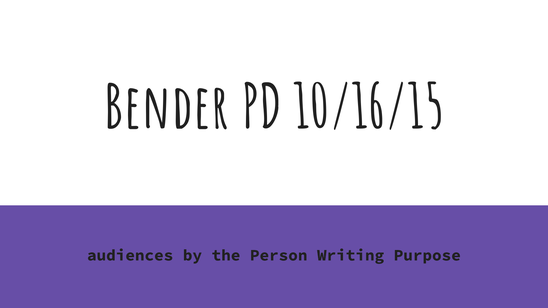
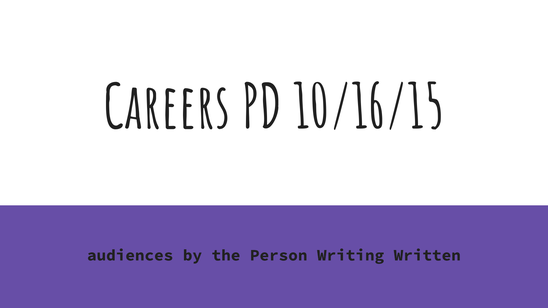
Bender: Bender -> Careers (167, 108)
Purpose: Purpose -> Written (427, 255)
